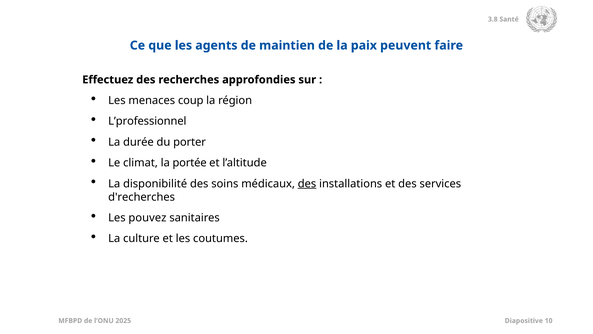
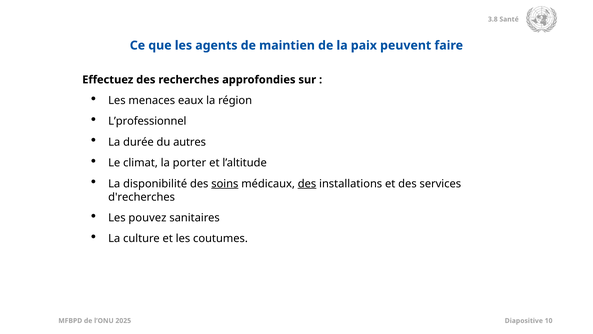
coup: coup -> eaux (191, 100)
porter: porter -> autres (190, 142)
portée: portée -> porter (189, 163)
soins underline: none -> present (225, 183)
